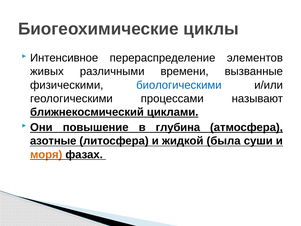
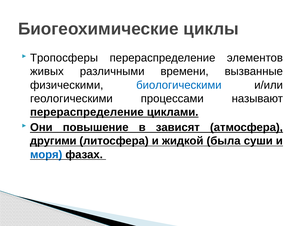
Интенсивное: Интенсивное -> Тропосферы (64, 58)
ближнекосмический: ближнекосмический -> перераспределение (87, 112)
глубина: глубина -> зависят (178, 127)
азотные: азотные -> другими (53, 141)
моря colour: orange -> blue (46, 154)
